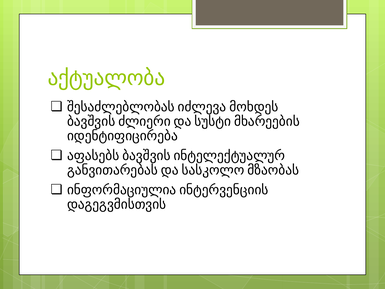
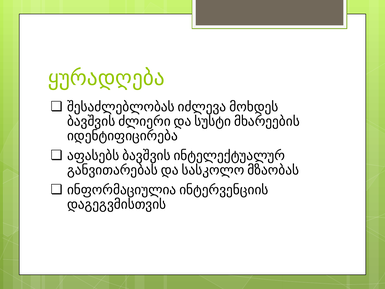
აქტუალობა: აქტუალობა -> ყურადღება (106, 78)
